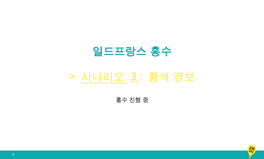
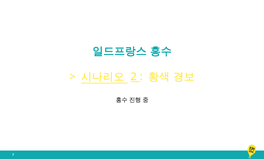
3: 3 -> 2 (134, 77)
